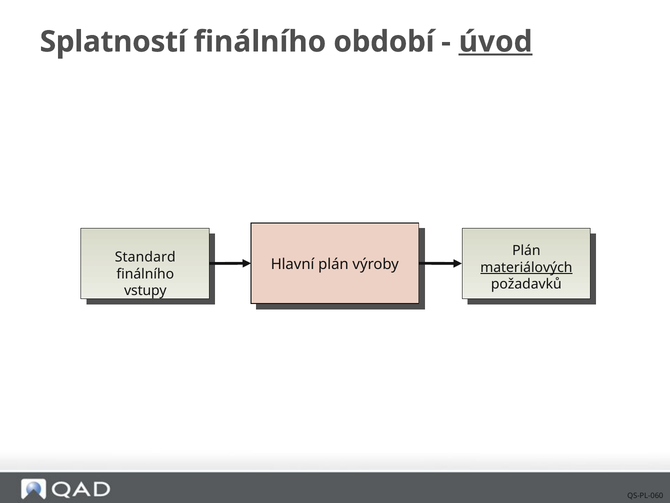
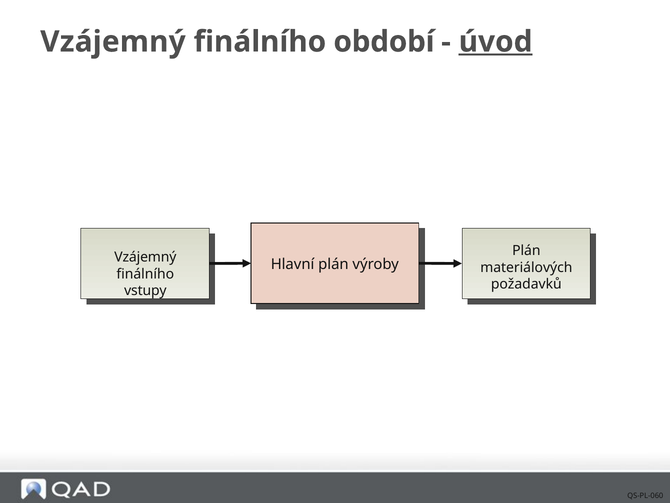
Splatností: Splatností -> Vzájemný (113, 42)
Standard: Standard -> Vzájemný (145, 257)
materiálových underline: present -> none (526, 267)
